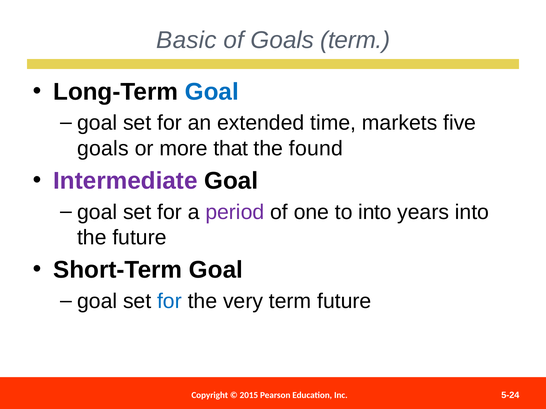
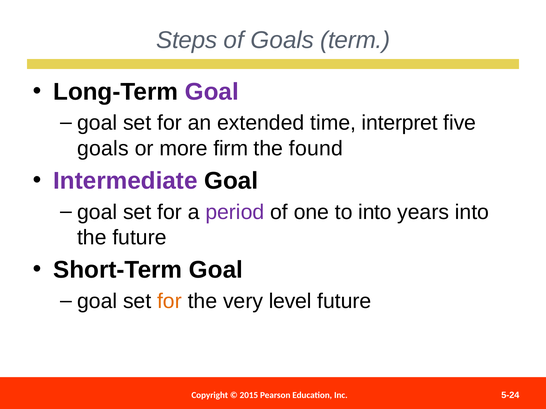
Basic: Basic -> Steps (187, 40)
Goal colour: blue -> purple (212, 92)
markets: markets -> interpret (400, 123)
that: that -> firm (231, 149)
for colour: blue -> orange (169, 302)
very term: term -> level (290, 302)
